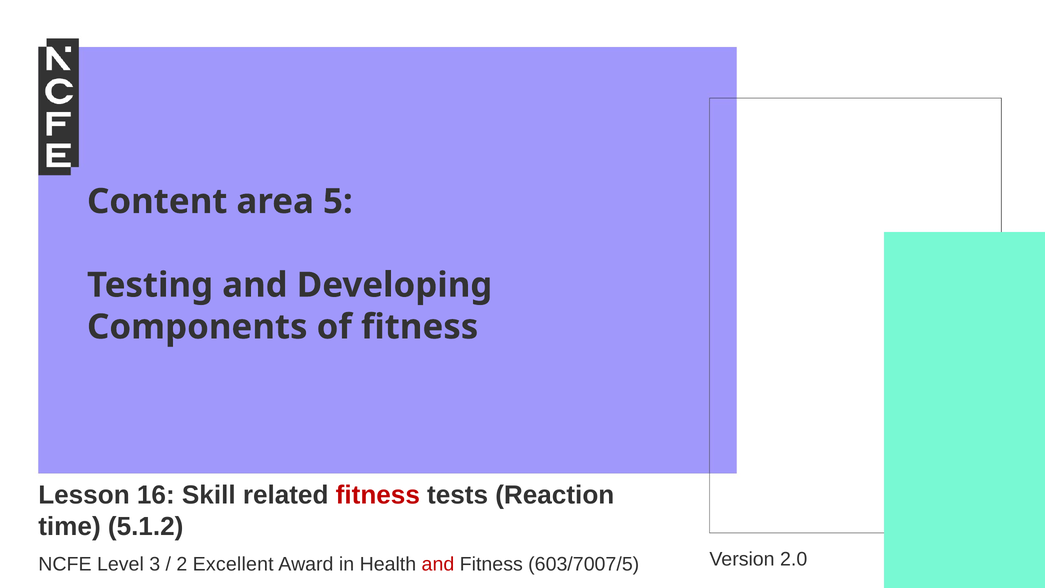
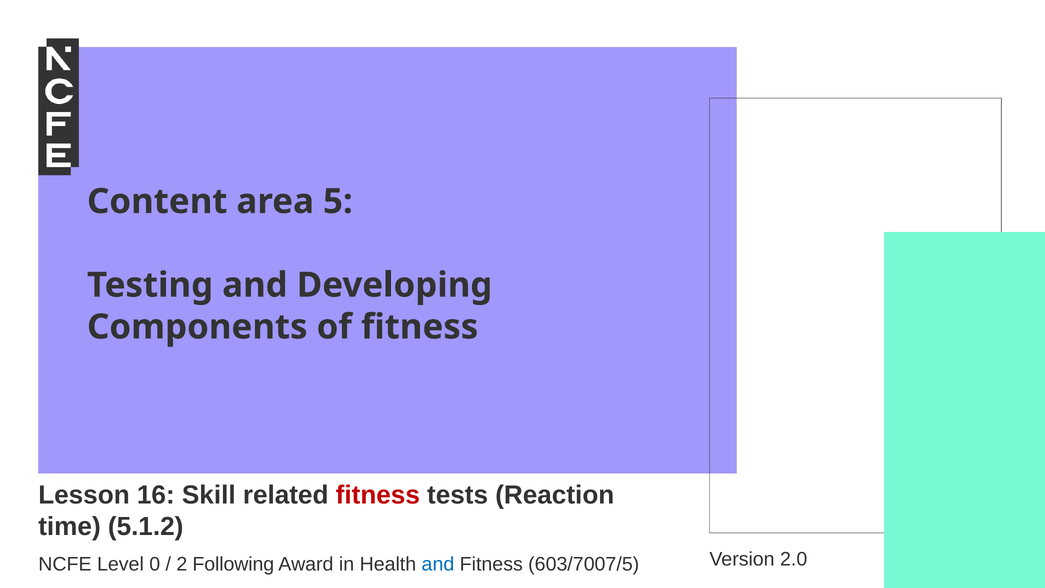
3: 3 -> 0 (155, 564)
Excellent: Excellent -> Following (233, 564)
and colour: red -> blue (438, 564)
